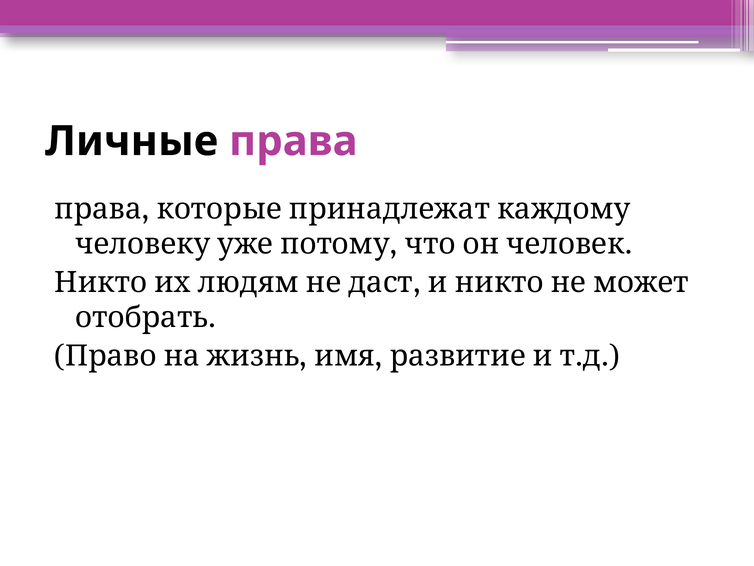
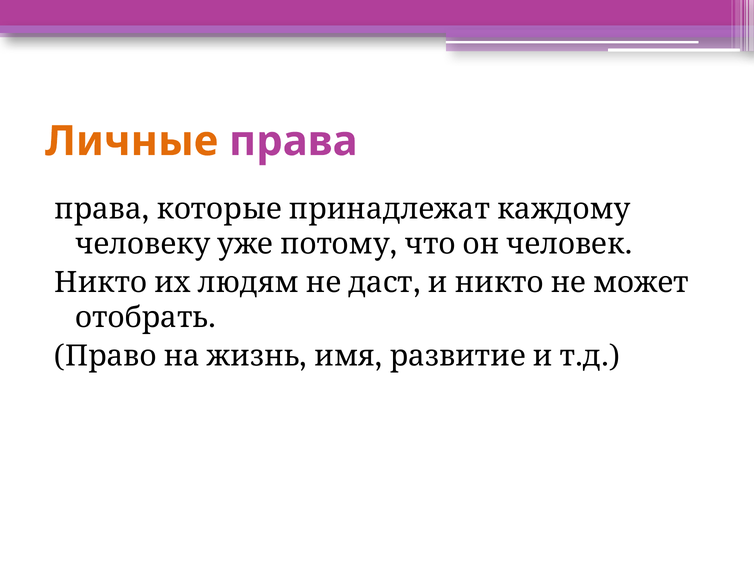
Личные colour: black -> orange (132, 141)
